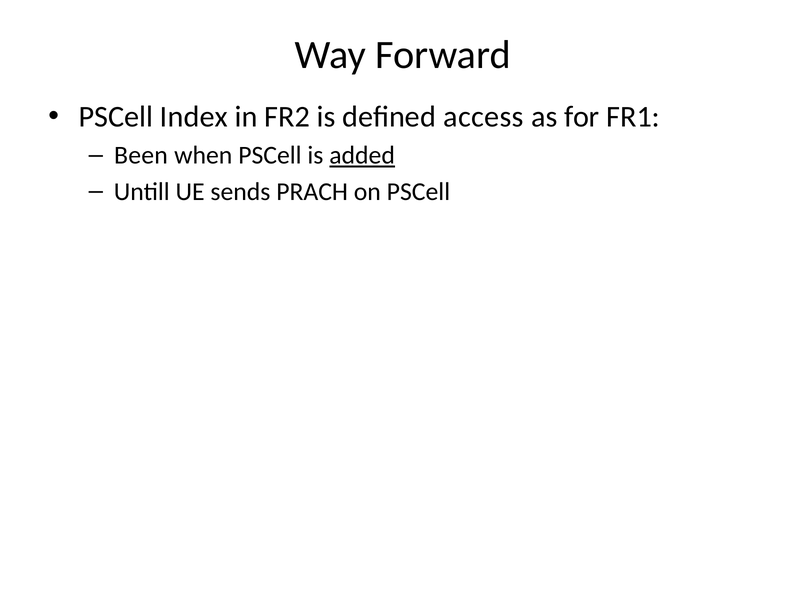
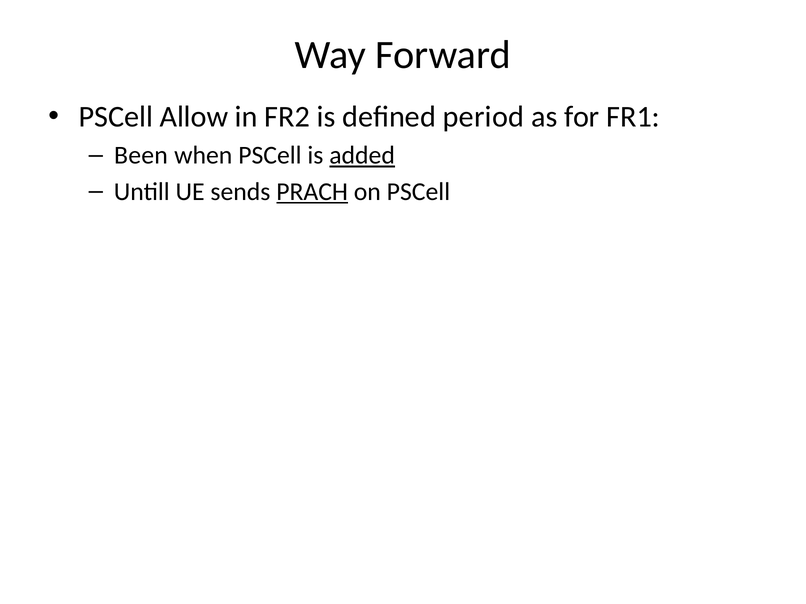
Index: Index -> Allow (194, 117)
access: access -> period (483, 117)
PRACH underline: none -> present (312, 192)
